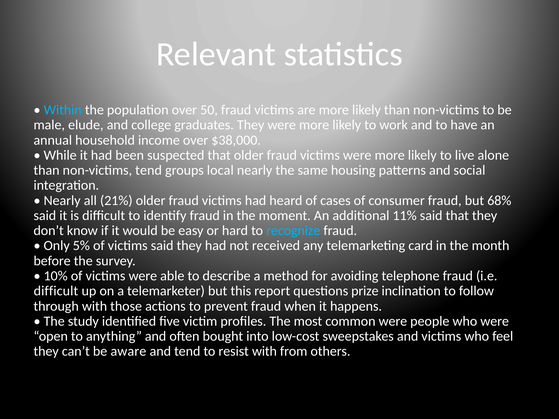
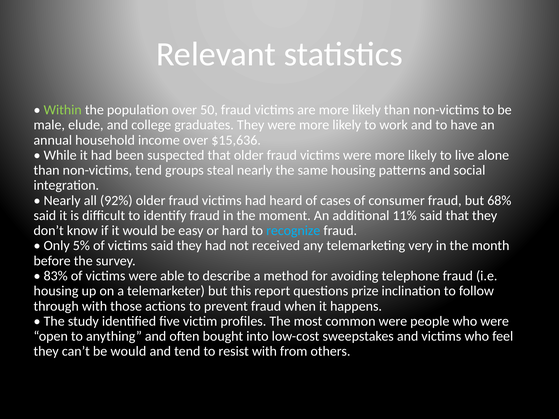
Within colour: light blue -> light green (63, 110)
$38,000: $38,000 -> $15,636 (236, 140)
local: local -> steal (220, 170)
21%: 21% -> 92% (116, 201)
card: card -> very (421, 246)
10%: 10% -> 83% (56, 276)
difficult: difficult -> housing (56, 291)
be aware: aware -> would (128, 352)
